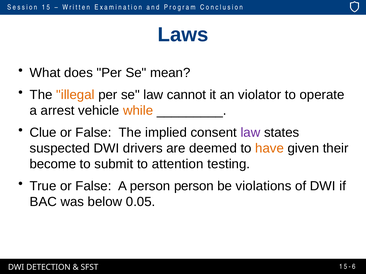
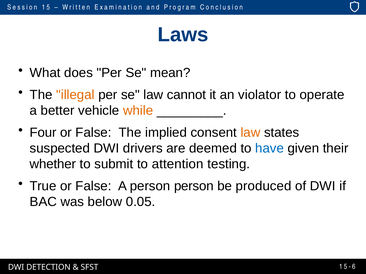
arrest: arrest -> better (58, 111)
Clue: Clue -> Four (43, 133)
law colour: purple -> orange (250, 133)
have colour: orange -> blue (270, 148)
become: become -> whether (53, 164)
violations: violations -> produced (264, 186)
